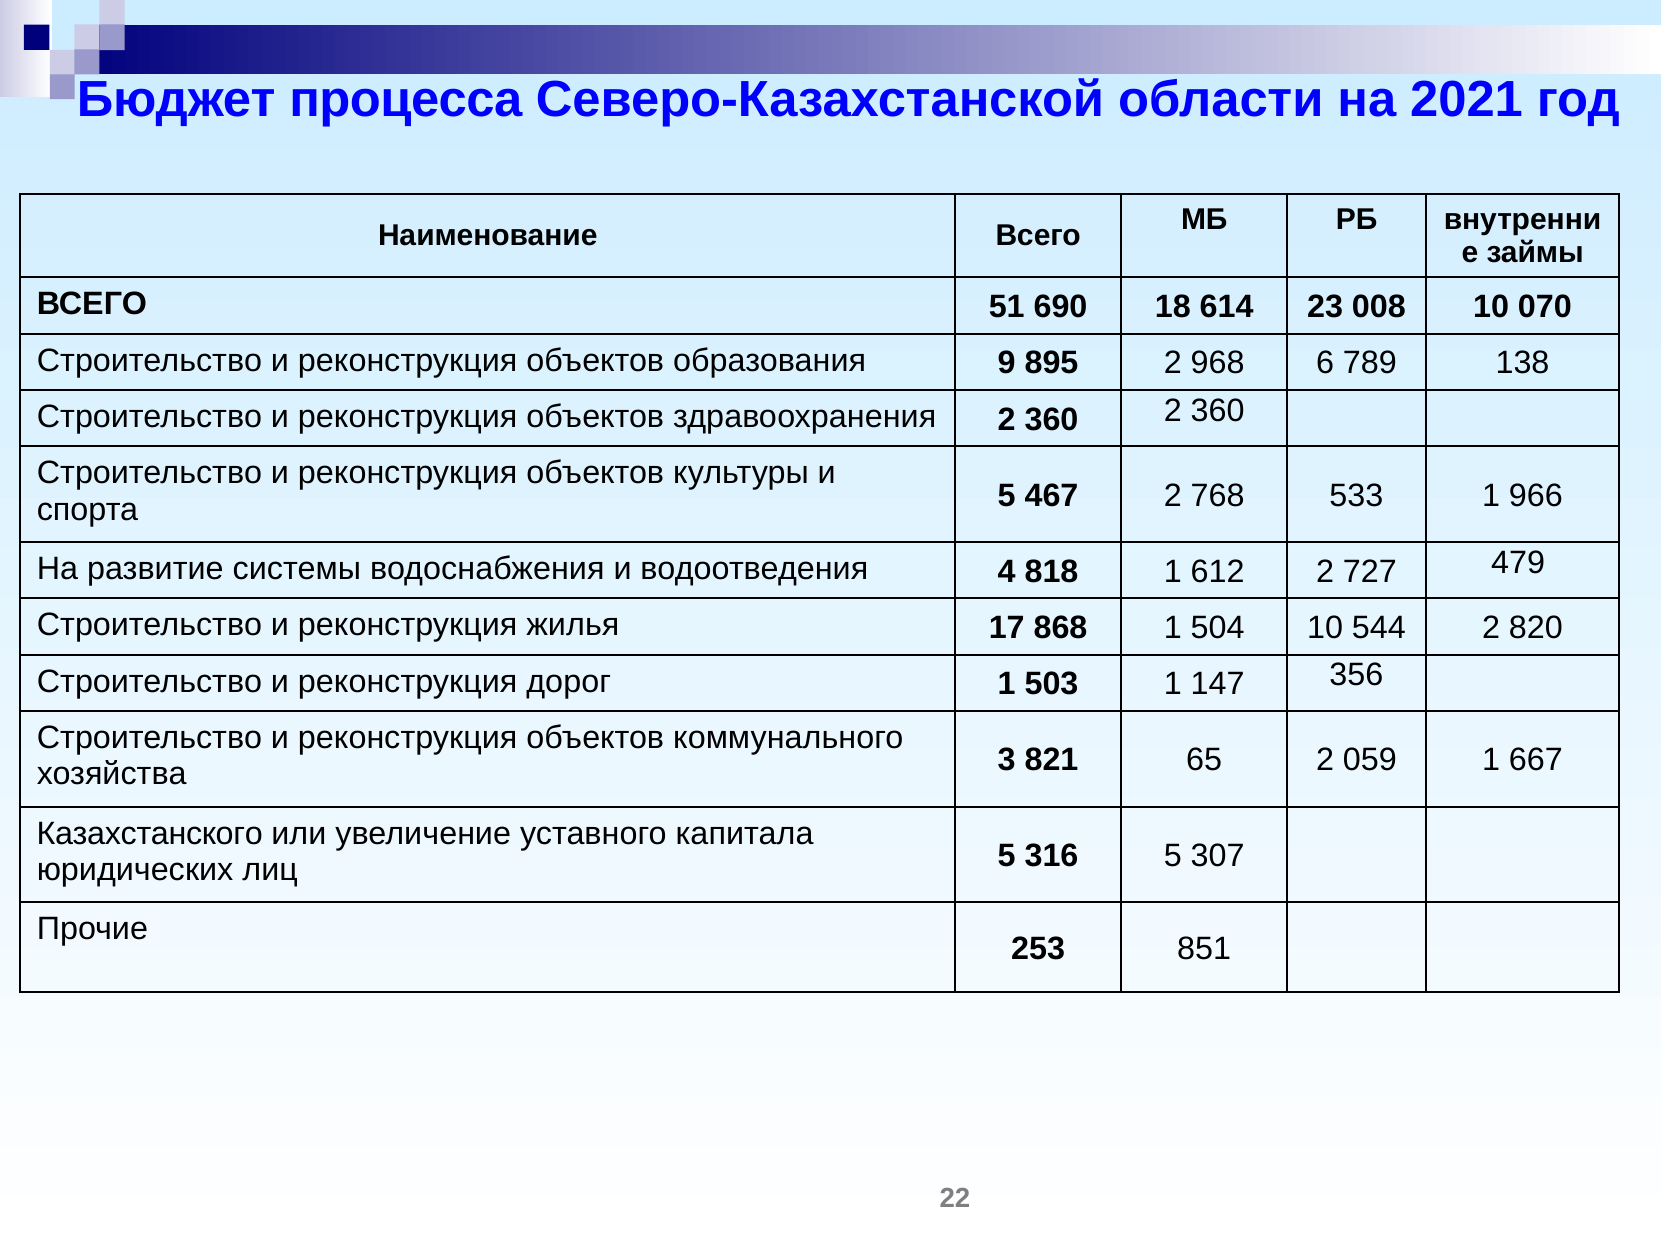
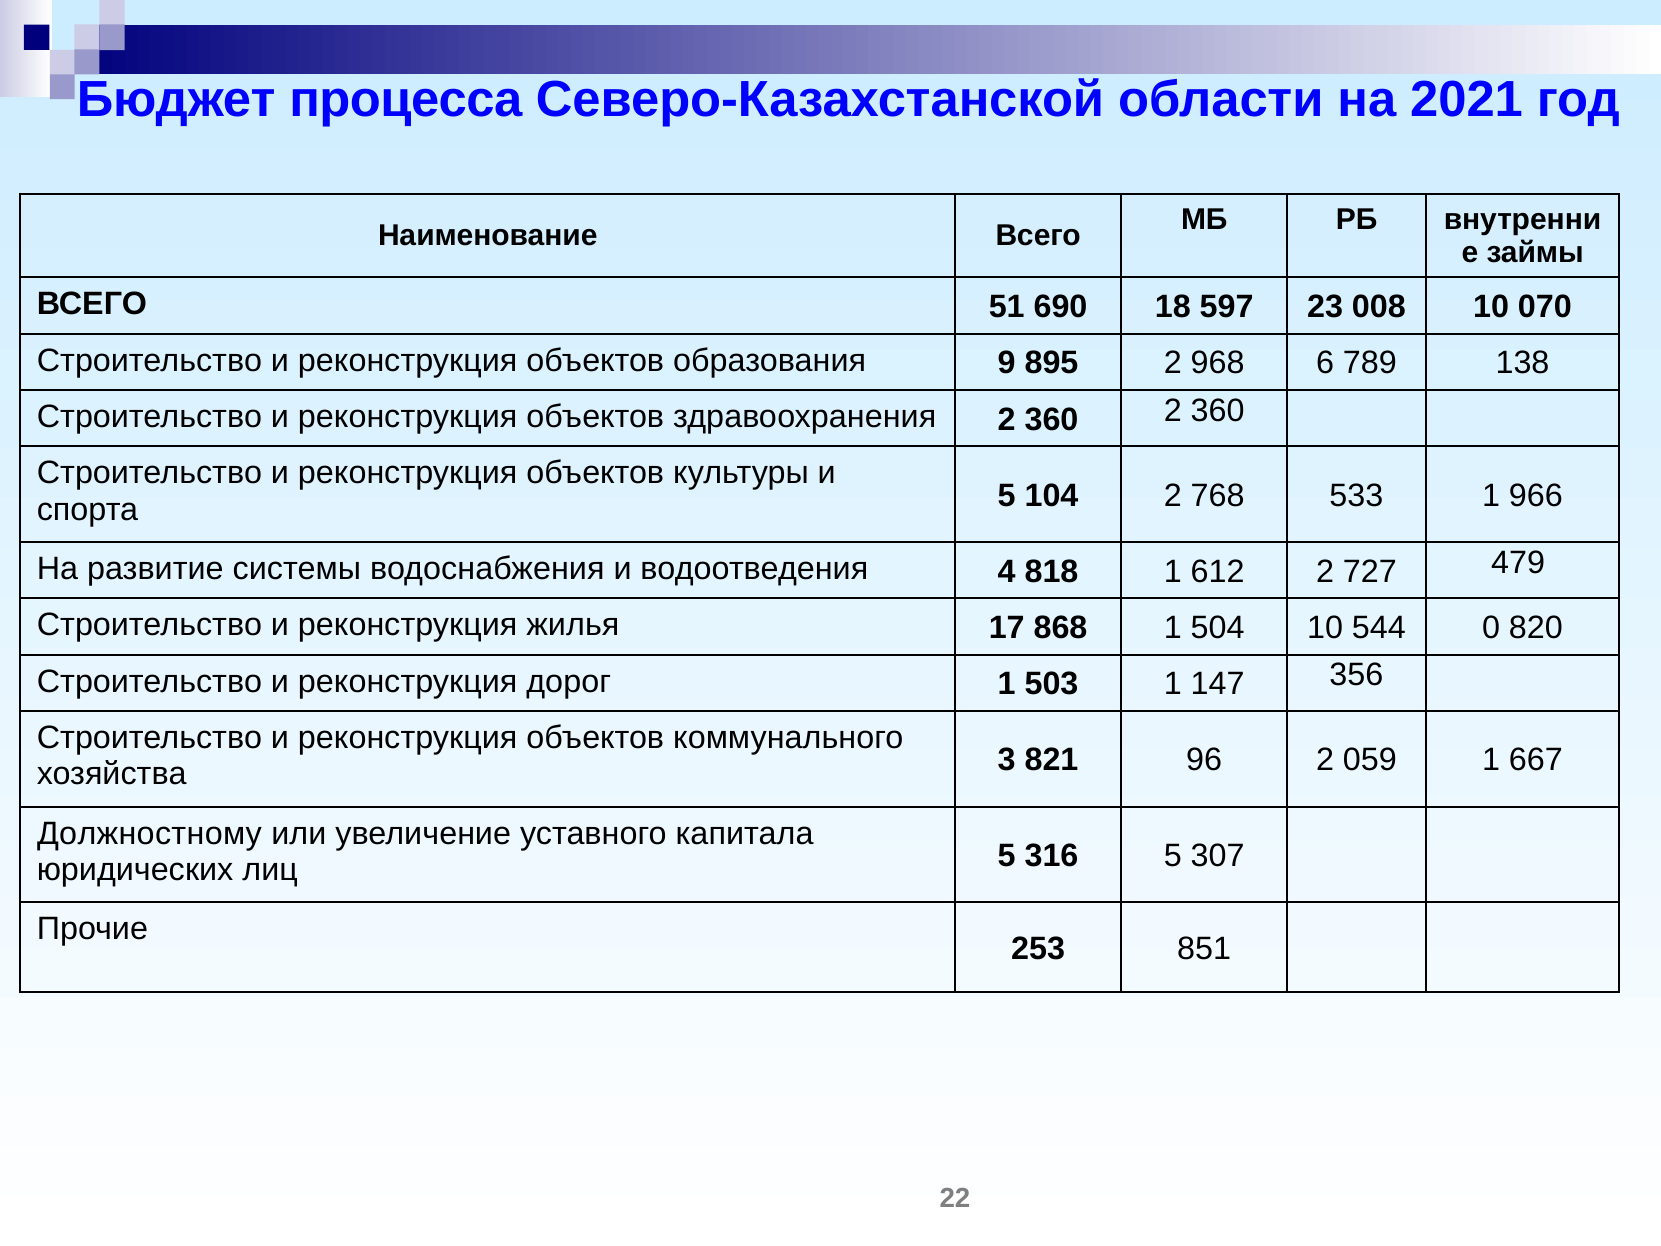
614: 614 -> 597 (1227, 307)
467: 467 -> 104 (1051, 495)
544 2: 2 -> 0 (1491, 628)
65: 65 -> 96 (1204, 760)
Казахстанского: Казахстанского -> Должностному (149, 833)
